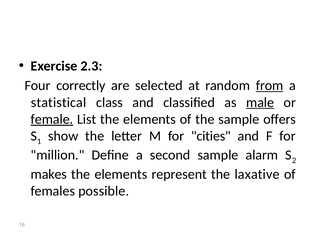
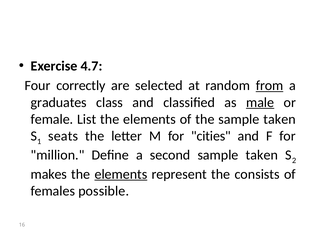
2.3: 2.3 -> 4.7 (91, 66)
statistical: statistical -> graduates (59, 103)
female underline: present -> none (52, 119)
the sample offers: offers -> taken (280, 119)
show: show -> seats (63, 136)
second sample alarm: alarm -> taken (262, 155)
elements underline: none -> present (121, 174)
laxative: laxative -> consists (257, 174)
